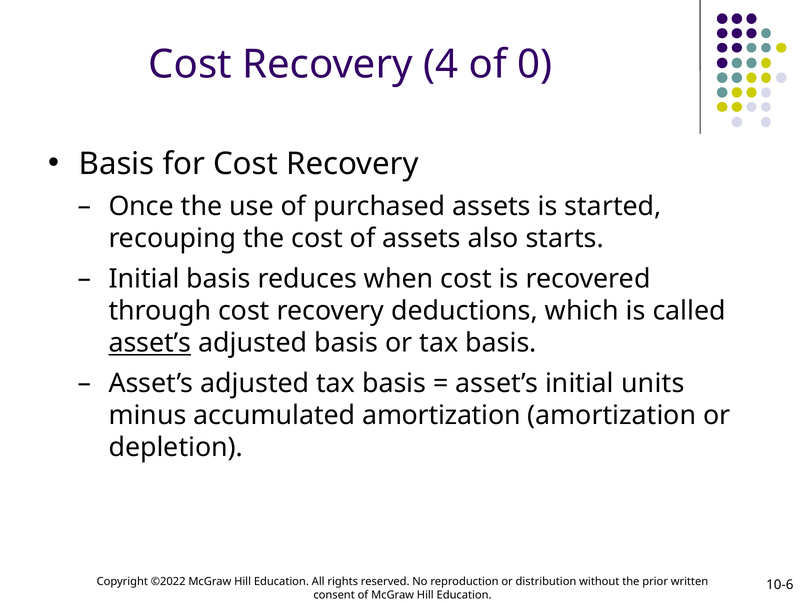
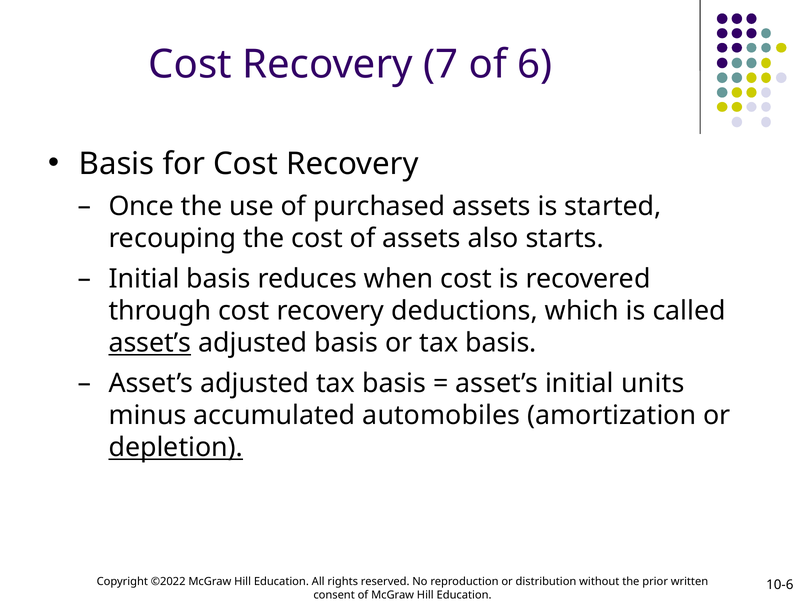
4: 4 -> 7 (441, 65)
0: 0 -> 6 (535, 65)
accumulated amortization: amortization -> automobiles (441, 415)
depletion underline: none -> present (176, 448)
